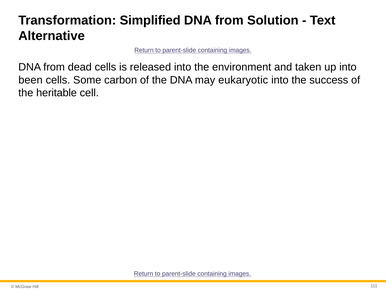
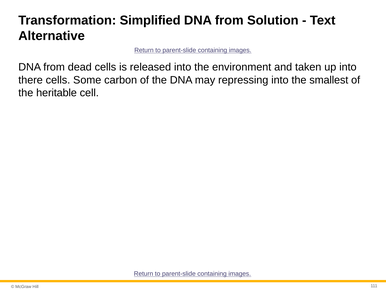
been: been -> there (31, 80)
eukaryotic: eukaryotic -> repressing (243, 80)
success: success -> smallest (329, 80)
